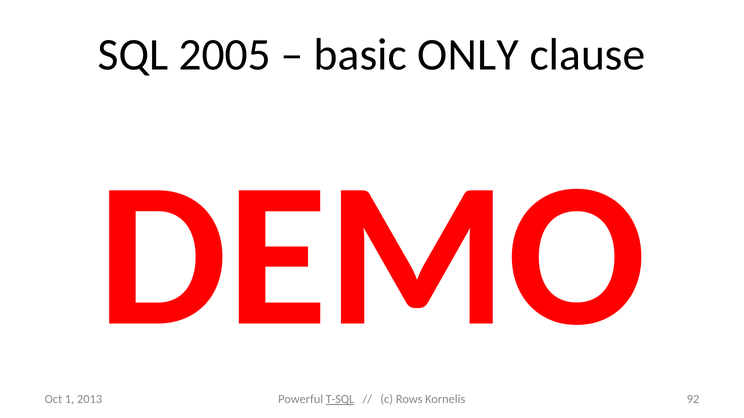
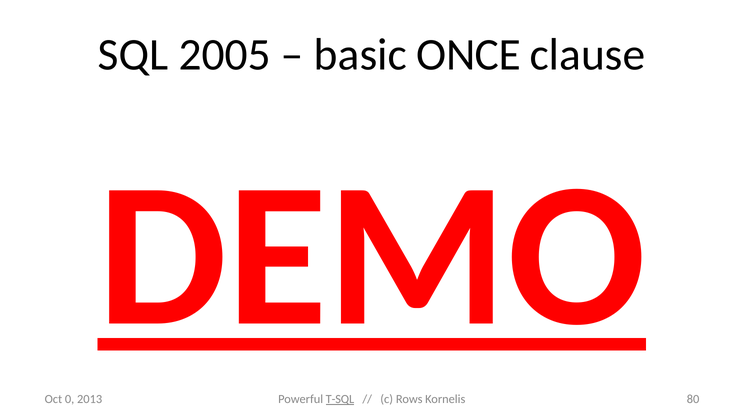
ONLY: ONLY -> ONCE (469, 55)
DEMO underline: none -> present (372, 256)
92: 92 -> 80 (693, 400)
1: 1 -> 0 (70, 400)
